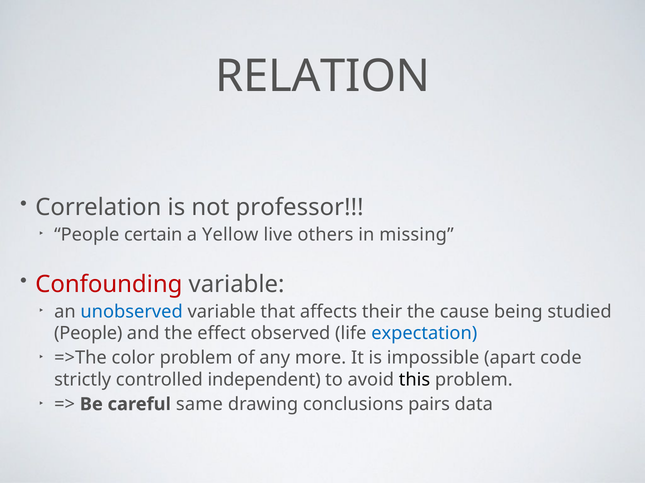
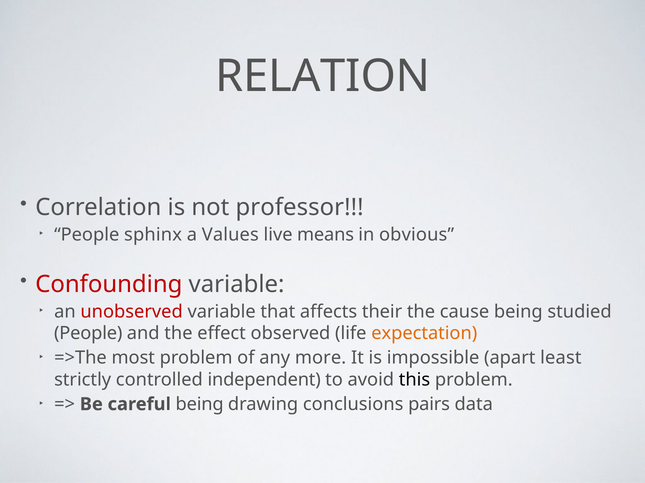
certain: certain -> sphinx (153, 235)
Yellow: Yellow -> Values (230, 235)
others: others -> means (326, 235)
missing: missing -> obvious (417, 235)
unobserved colour: blue -> red (132, 312)
expectation colour: blue -> orange (424, 334)
color: color -> most (133, 358)
code: code -> least (561, 358)
careful same: same -> being (200, 405)
